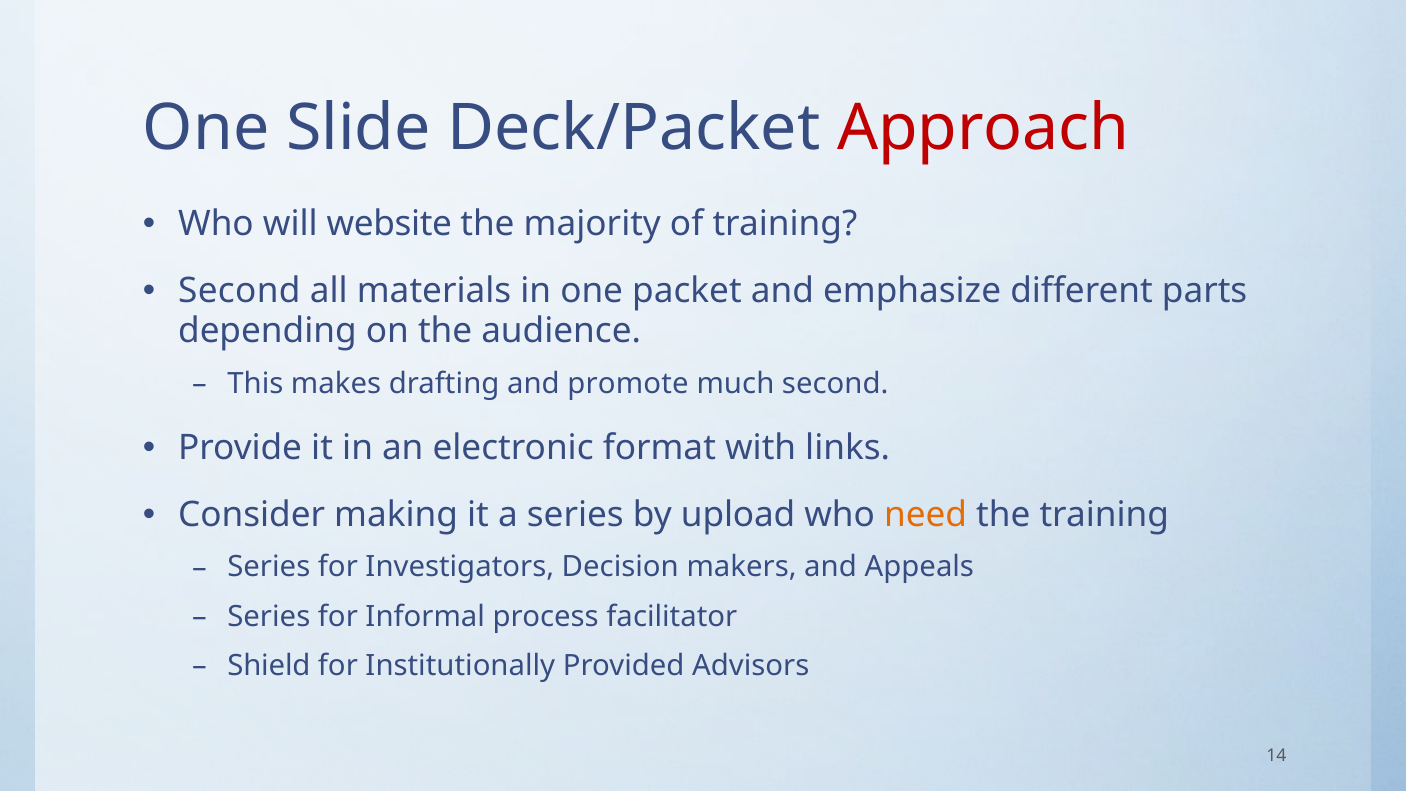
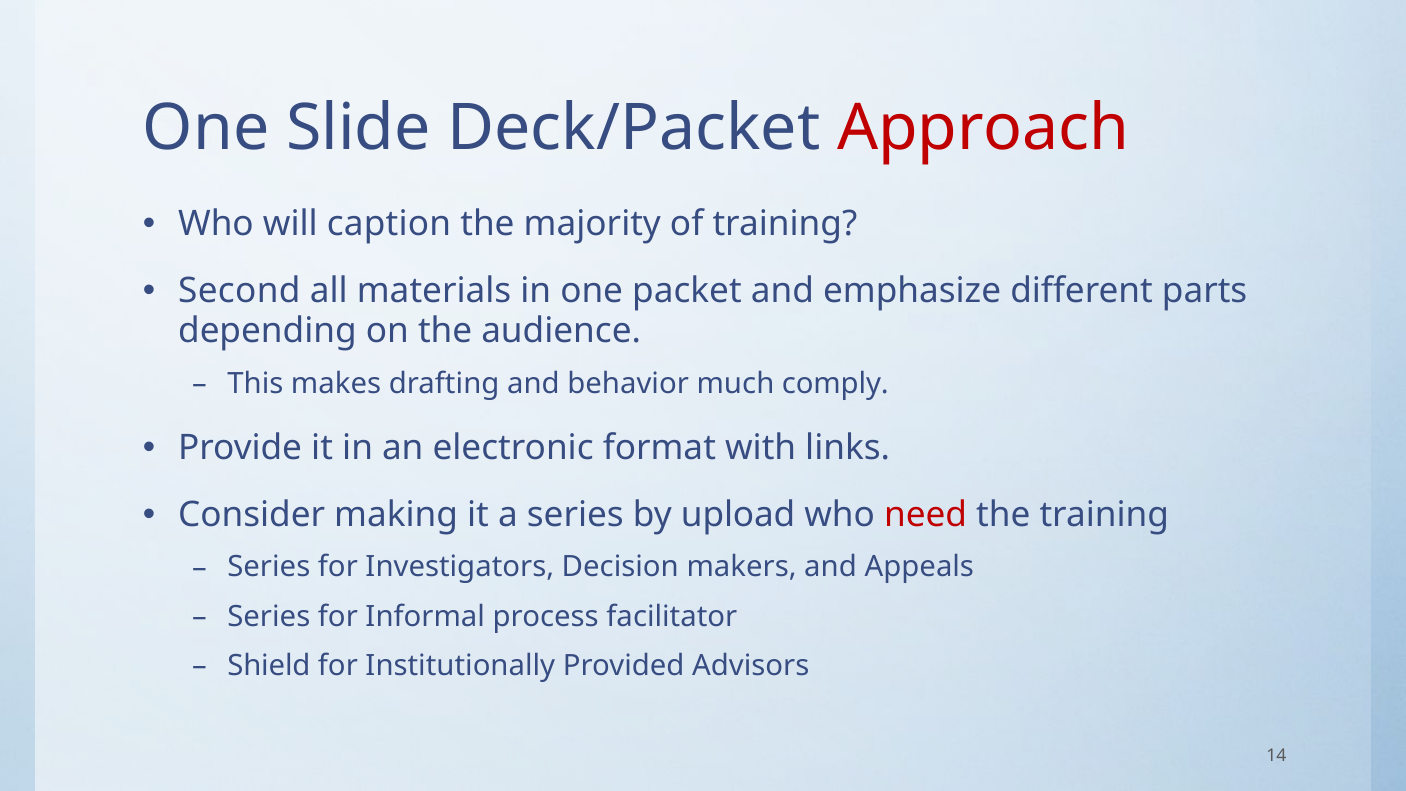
website: website -> caption (389, 224)
promote: promote -> behavior (628, 384)
much second: second -> comply (835, 384)
need colour: orange -> red (926, 515)
